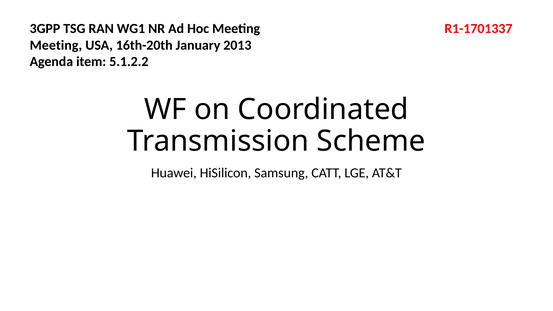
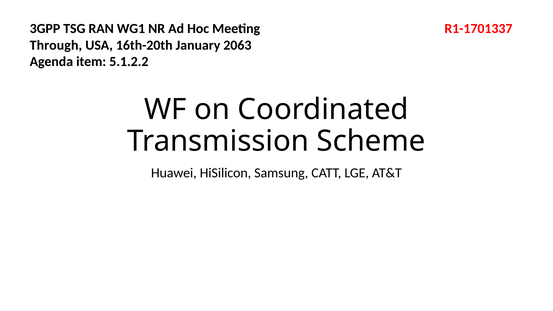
Meeting: Meeting -> Through (56, 45)
2013: 2013 -> 2063 (237, 45)
